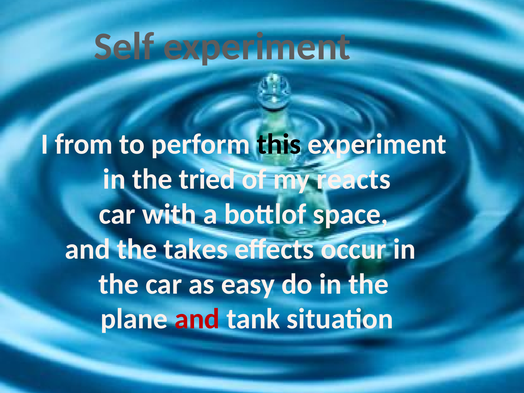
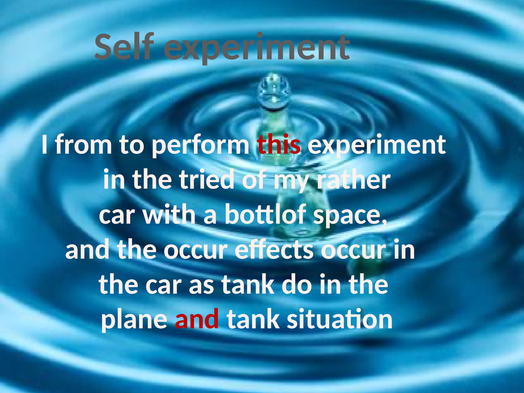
this colour: black -> red (279, 144)
reacts: reacts -> rather (354, 179)
the takes: takes -> occur (196, 249)
as easy: easy -> tank (248, 284)
